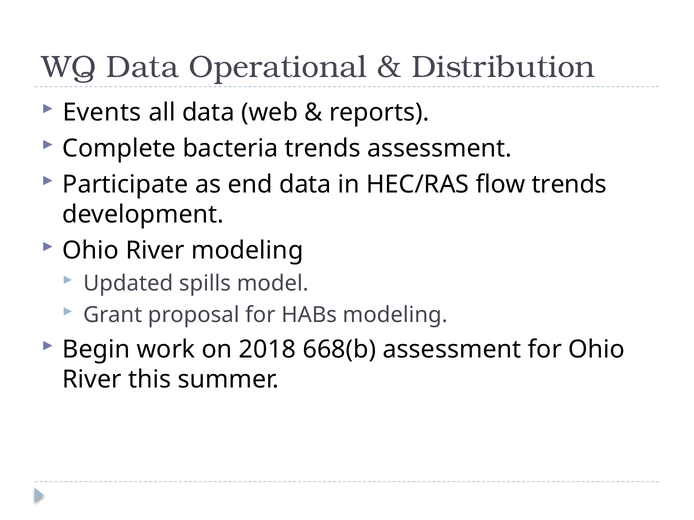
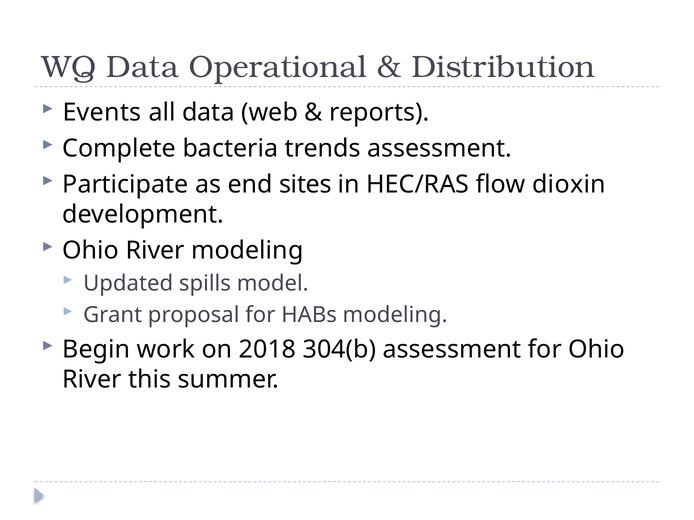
end data: data -> sites (305, 185)
flow trends: trends -> dioxin (569, 185)
668(b: 668(b -> 304(b (340, 350)
